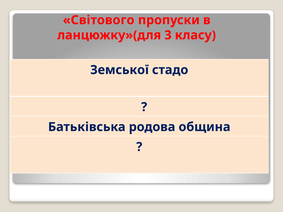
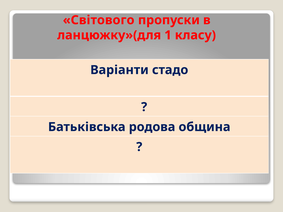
3: 3 -> 1 (168, 35)
Земської: Земської -> Варіанти (119, 70)
